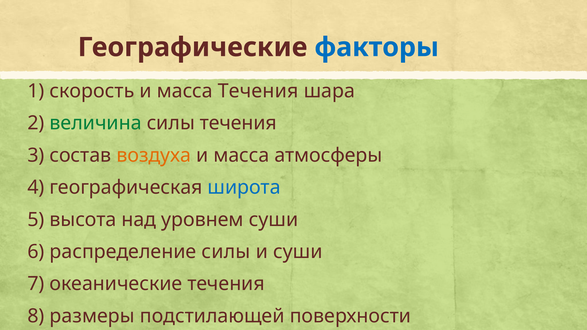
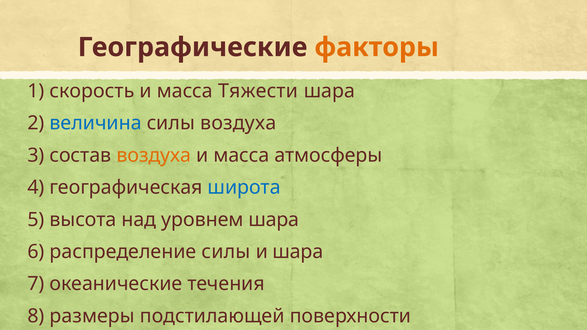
факторы colour: blue -> orange (377, 47)
масса Течения: Течения -> Тяжести (258, 91)
величина colour: green -> blue (96, 123)
силы течения: течения -> воздуха (238, 123)
уровнем суши: суши -> шара (274, 220)
и суши: суши -> шара (298, 252)
